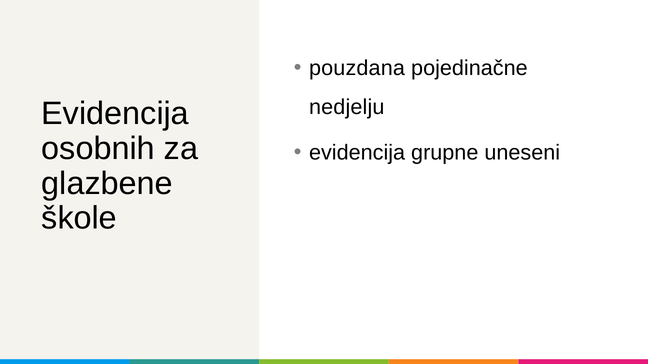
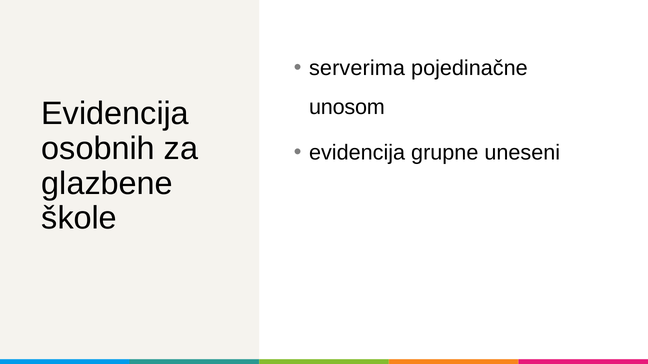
pouzdana: pouzdana -> serverima (357, 68)
nedjelju: nedjelju -> unosom (347, 107)
